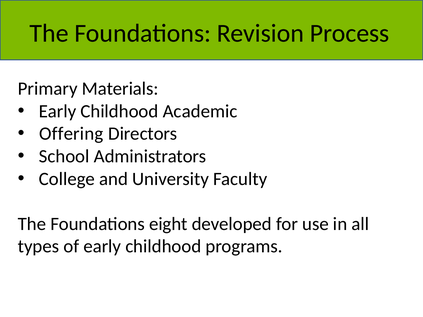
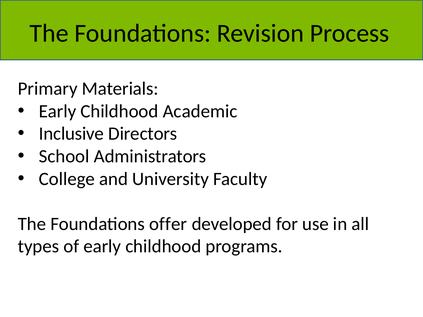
Offering: Offering -> Inclusive (71, 134)
eight: eight -> offer (168, 224)
